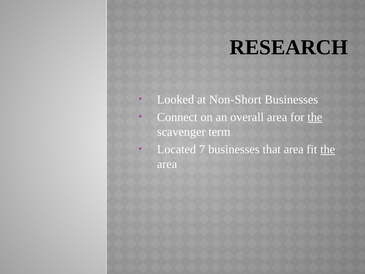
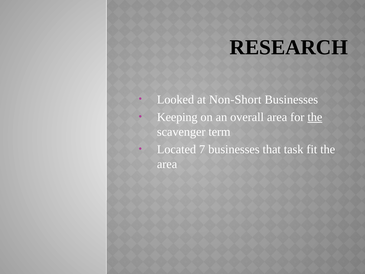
Connect: Connect -> Keeping (177, 117)
that area: area -> task (294, 149)
the underline: present -> none (328, 149)
